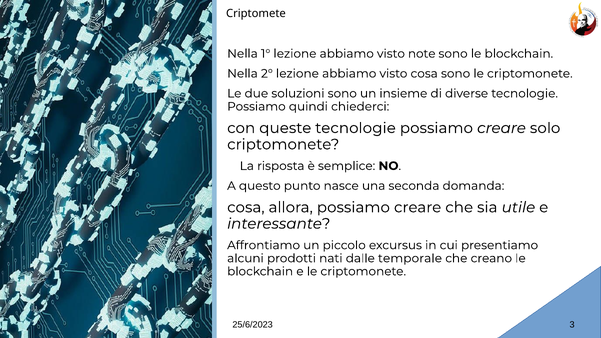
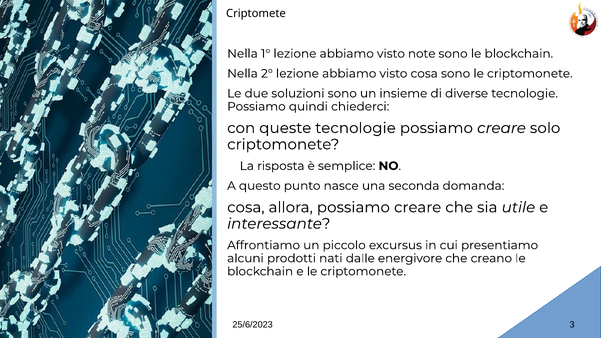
temporale: temporale -> energivore (410, 258)
